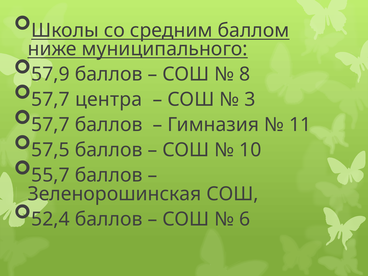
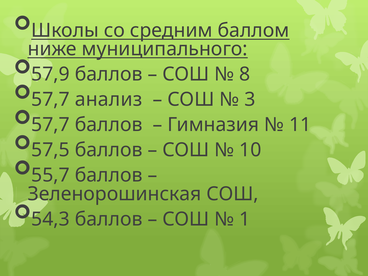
центра: центра -> анализ (109, 100)
52,4: 52,4 -> 54,3 (50, 219)
6: 6 -> 1 (245, 219)
